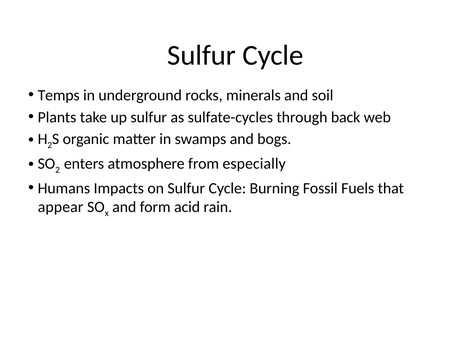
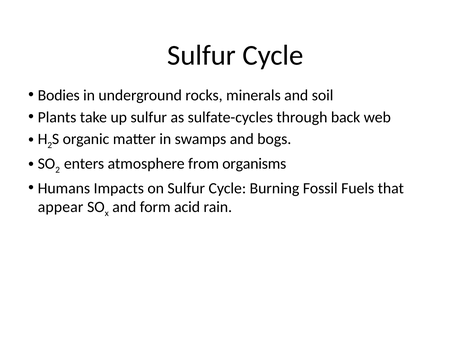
Temps: Temps -> Bodies (59, 95)
especially: especially -> organisms (254, 164)
